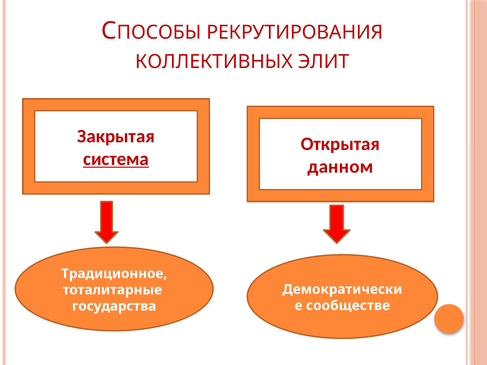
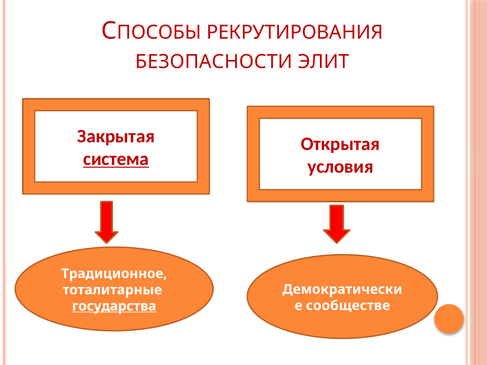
КОЛЛЕКТИВНЫХ: КОЛЛЕКТИВНЫХ -> БЕЗОПАСНОСТИ (214, 62)
данном: данном -> условия (341, 167)
государства underline: none -> present (114, 306)
